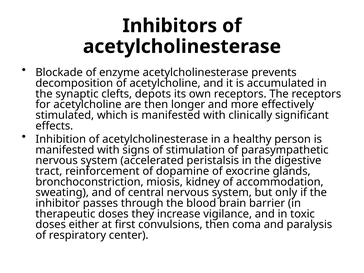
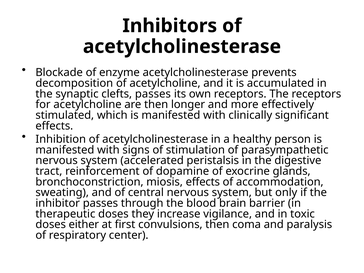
clefts depots: depots -> passes (153, 94)
miosis kidney: kidney -> effects (203, 182)
